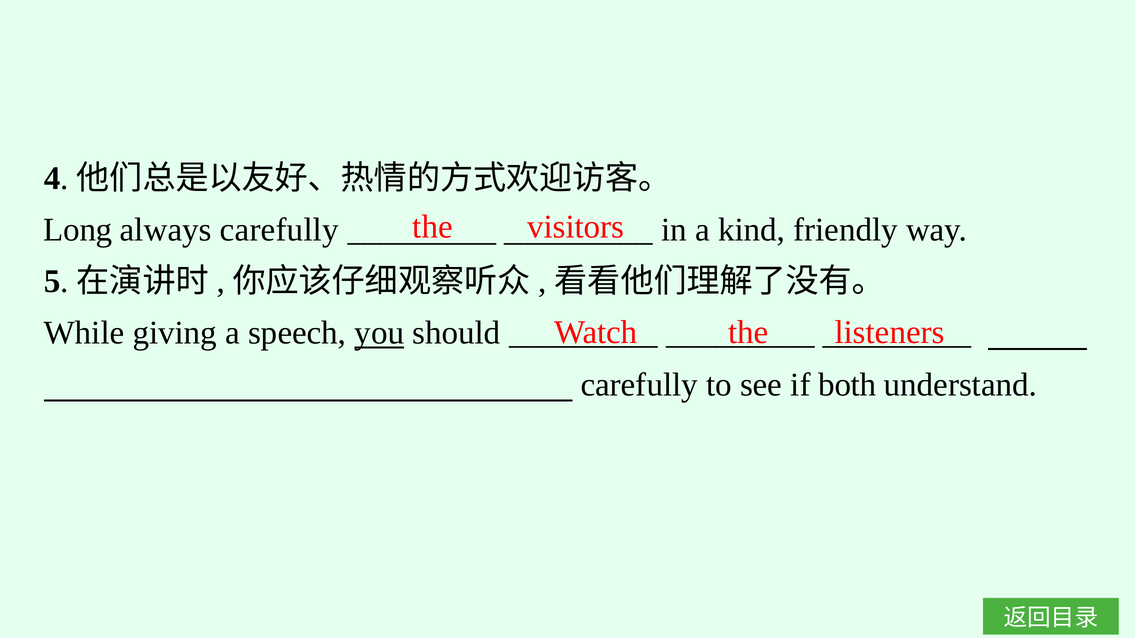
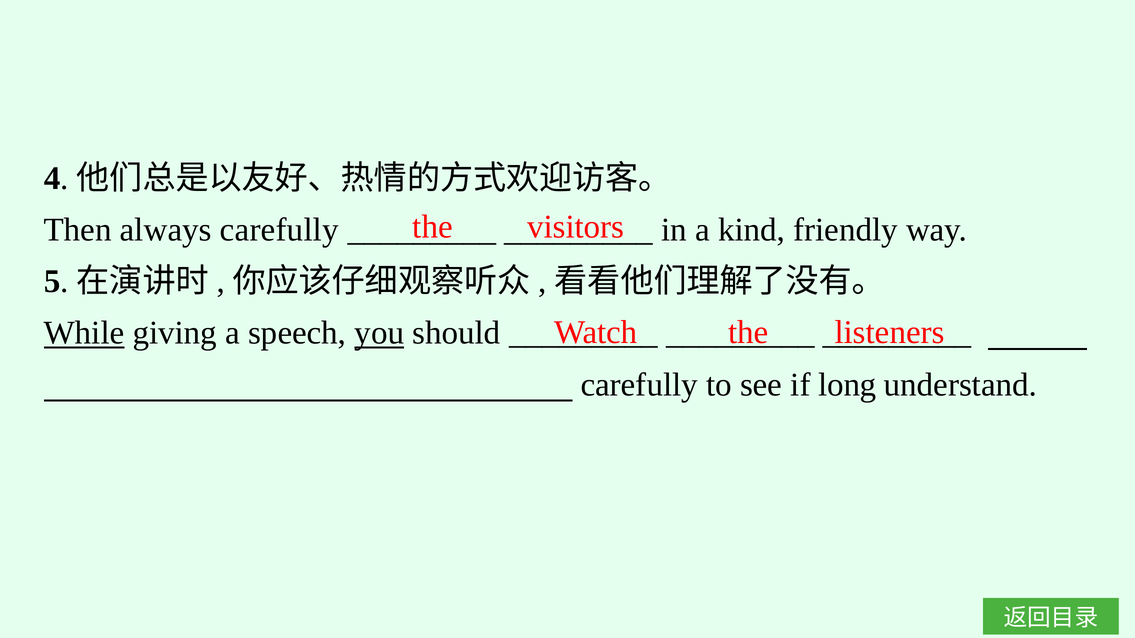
Long: Long -> Then (78, 230)
While underline: none -> present (84, 333)
both: both -> long (847, 385)
